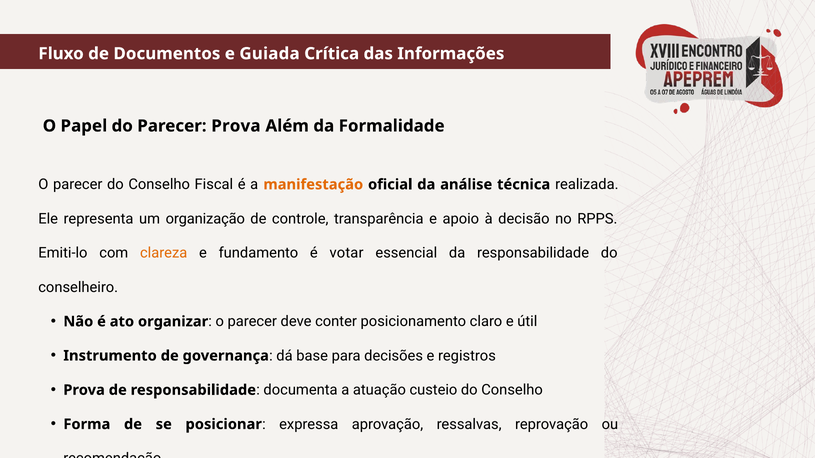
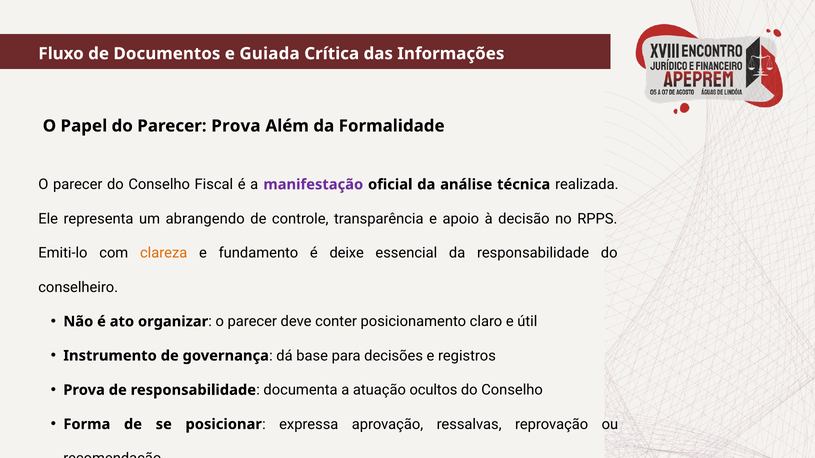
manifestação colour: orange -> purple (313, 185)
organização: organização -> abrangendo (205, 219)
votar: votar -> deixe (347, 253)
custeio: custeio -> ocultos (433, 390)
